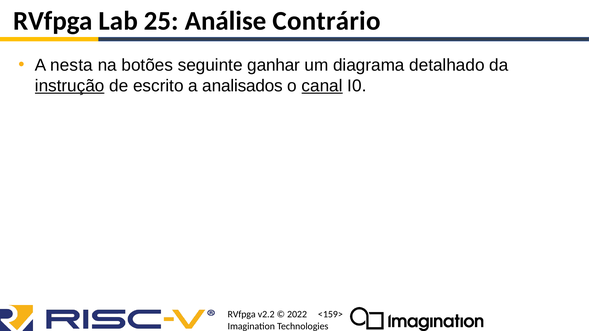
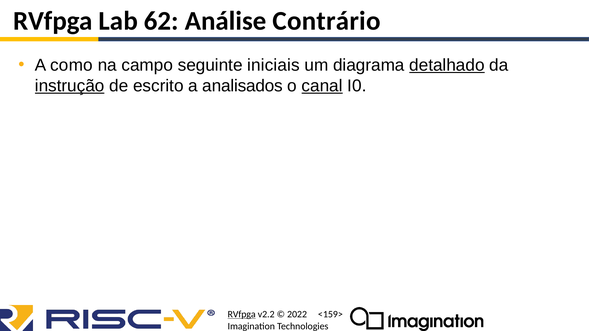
25: 25 -> 62 (161, 21)
nesta: nesta -> como (71, 65)
botões: botões -> campo (147, 65)
ganhar: ganhar -> iniciais (273, 65)
detalhado underline: none -> present (447, 65)
RVfpga underline: none -> present (242, 315)
